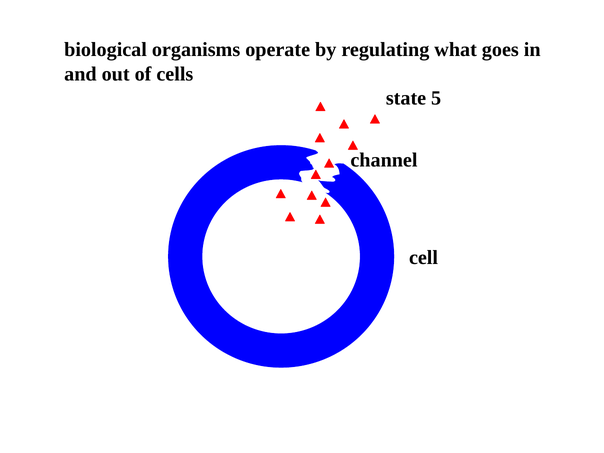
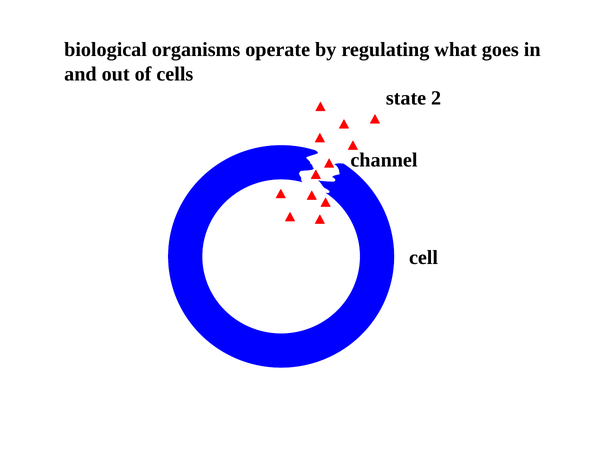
5: 5 -> 2 (436, 98)
